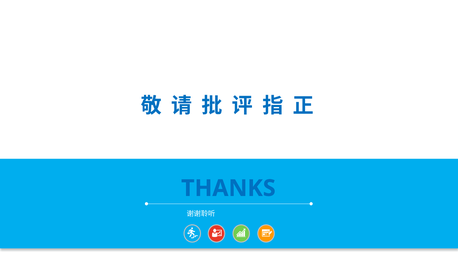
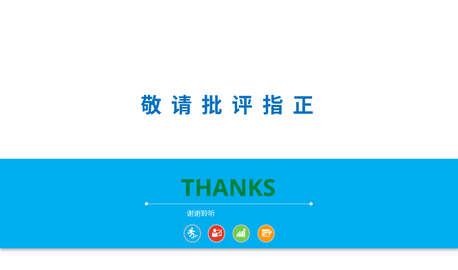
THANKS colour: blue -> green (228, 188)
